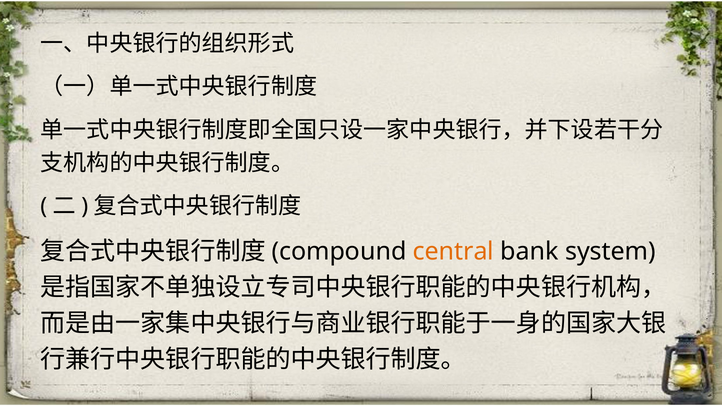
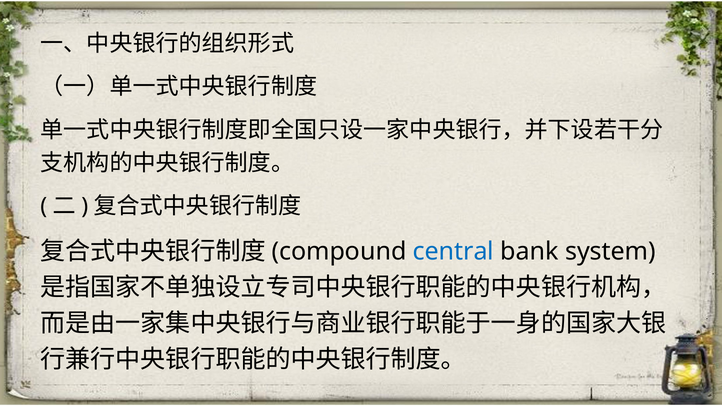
central colour: orange -> blue (453, 251)
